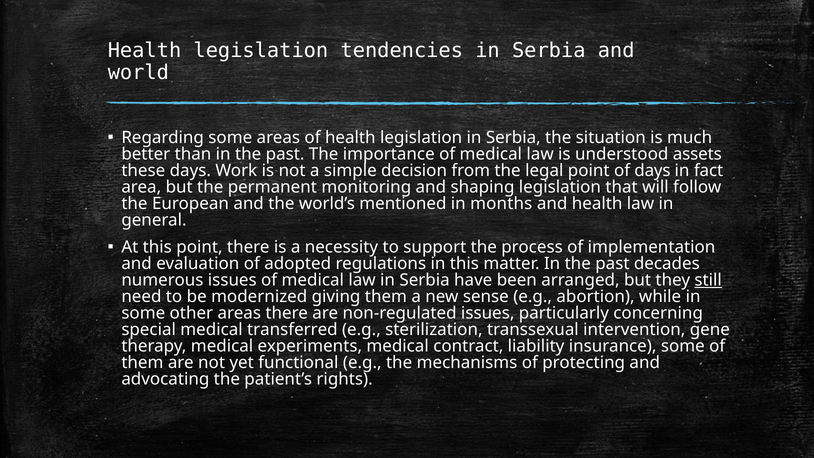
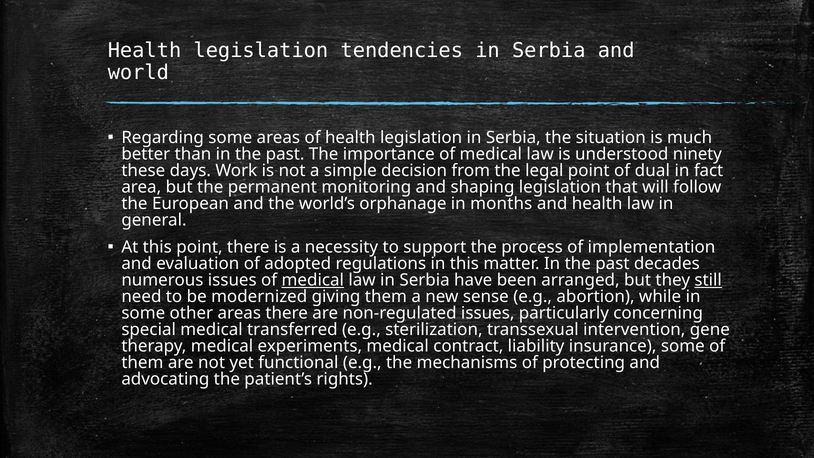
assets: assets -> ninety (697, 154)
of days: days -> dual (652, 171)
mentioned: mentioned -> orphanage (403, 204)
medical underline: none -> present (313, 280)
